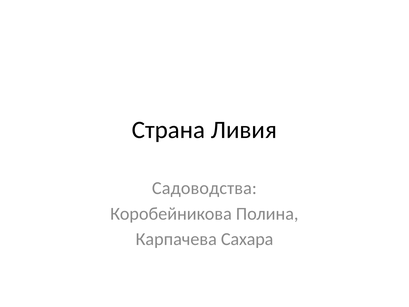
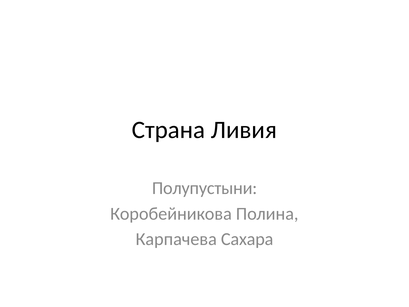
Садоводства: Садоводства -> Полупустыни (205, 188)
